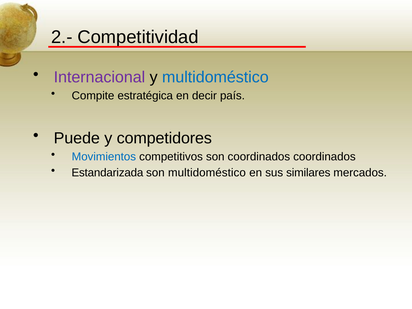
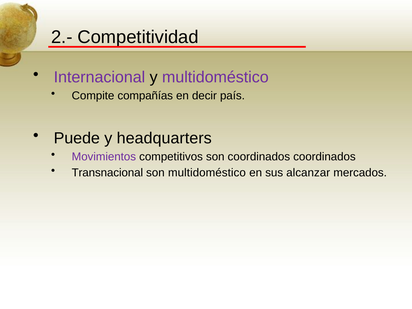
multidoméstico colour: blue -> purple (215, 77)
estratégica: estratégica -> compañías (145, 96)
competidores: competidores -> headquarters (164, 138)
Movimientos colour: blue -> purple (104, 157)
Estandarizada: Estandarizada -> Transnacional (107, 173)
similares: similares -> alcanzar (308, 173)
